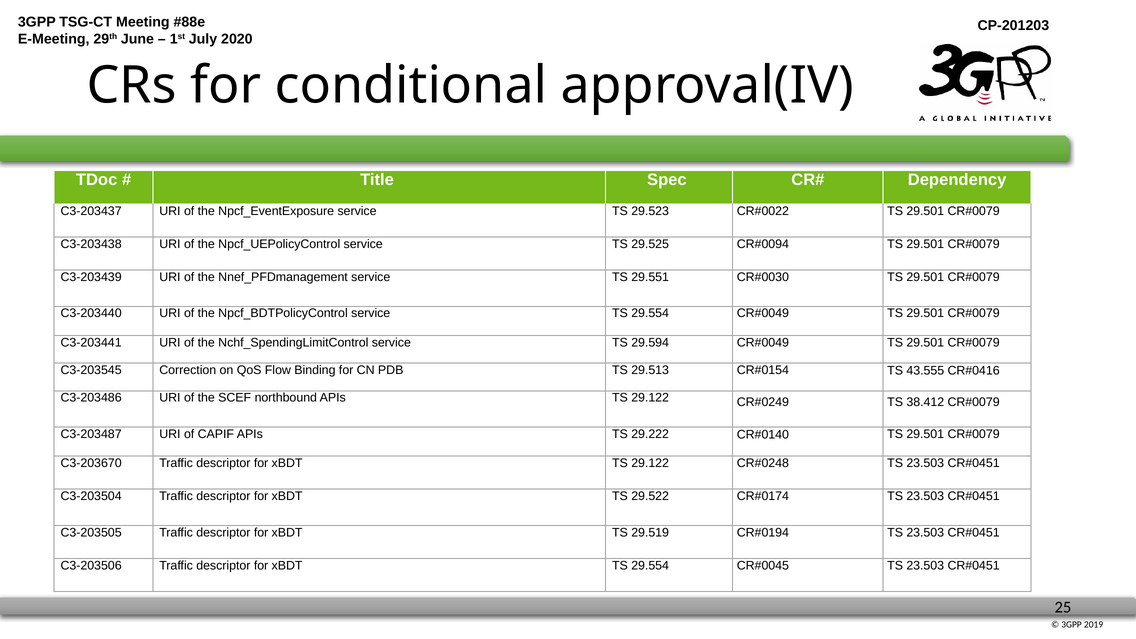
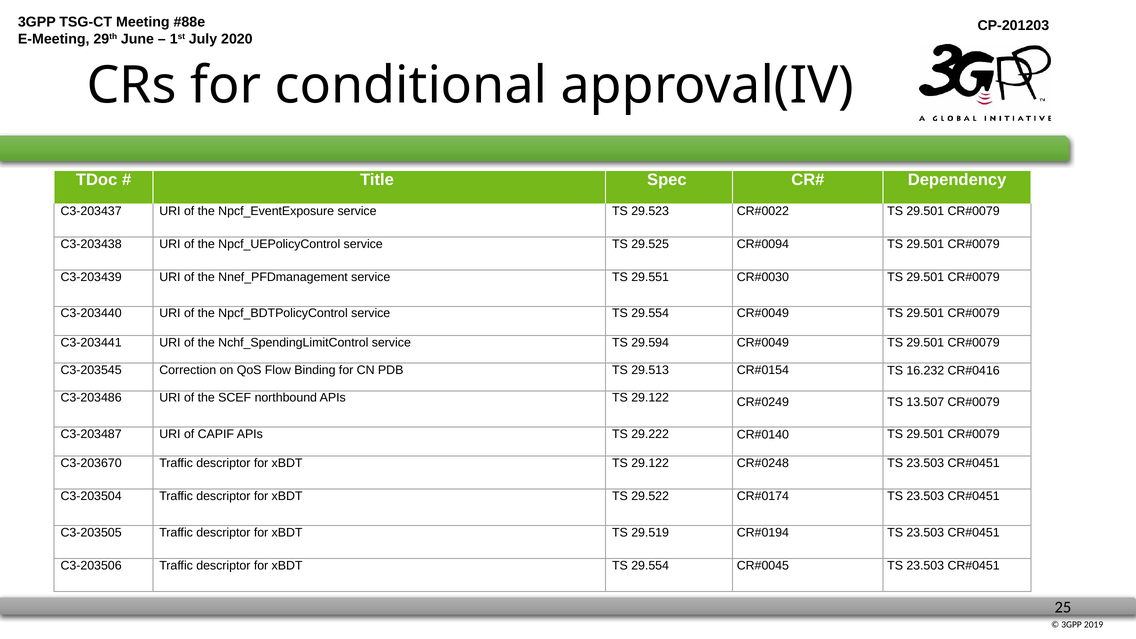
43.555: 43.555 -> 16.232 (925, 370)
38.412: 38.412 -> 13.507 (925, 402)
